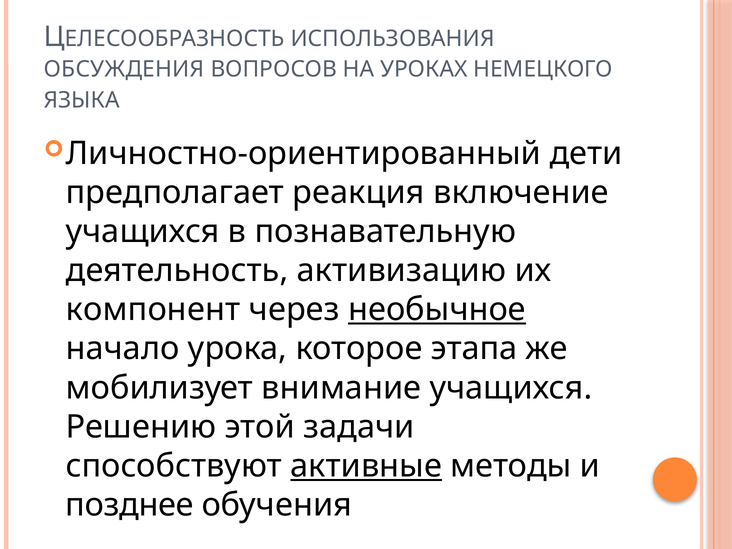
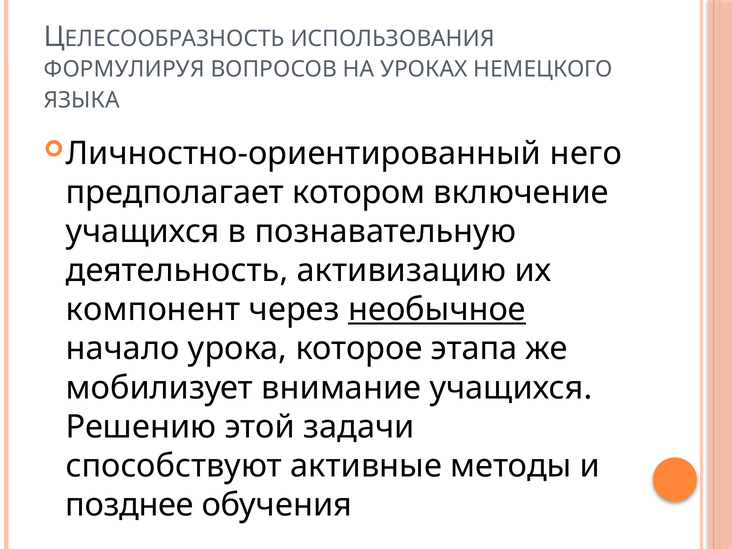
ОБСУЖДЕНИЯ: ОБСУЖДЕНИЯ -> ФОРМУЛИРУЯ (124, 69)
дети: дети -> него (586, 154)
реакция: реакция -> котором (359, 193)
активные underline: present -> none (366, 466)
